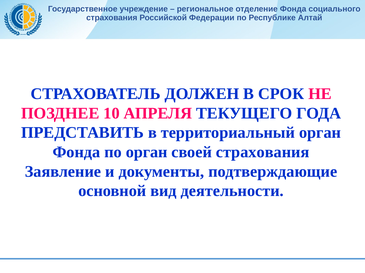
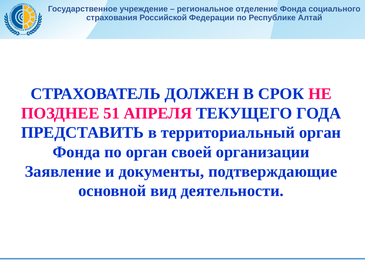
10: 10 -> 51 (112, 113)
своей страхования: страхования -> организации (263, 152)
